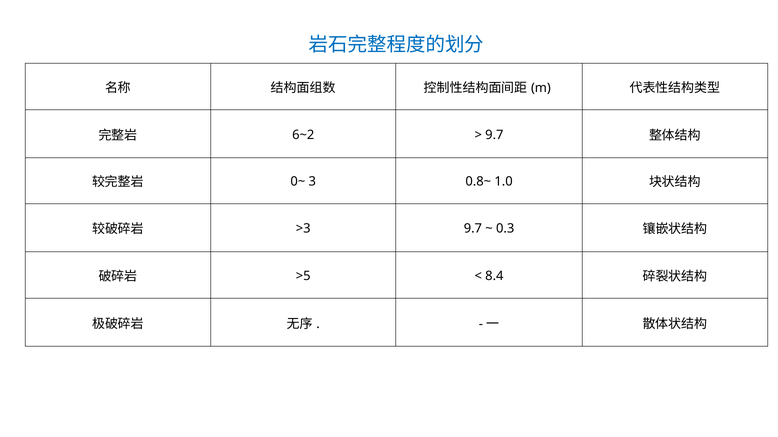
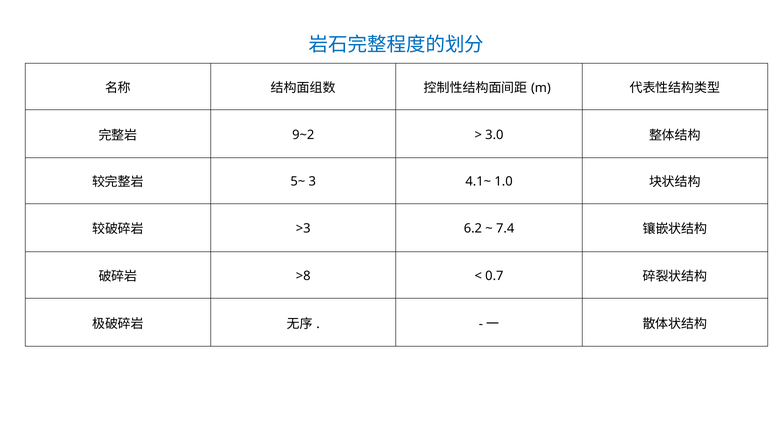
6~2: 6~2 -> 9~2 (303, 135)
9.7: 9.7 -> 3.0 (494, 135)
0~: 0~ -> 5~ (298, 182)
0.8~: 0.8~ -> 4.1~ (478, 182)
>3 9.7: 9.7 -> 6.2 (473, 229)
0.3: 0.3 -> 7.4 (505, 229)
>5: >5 -> >8 (303, 276)
8.4: 8.4 -> 0.7 (494, 276)
